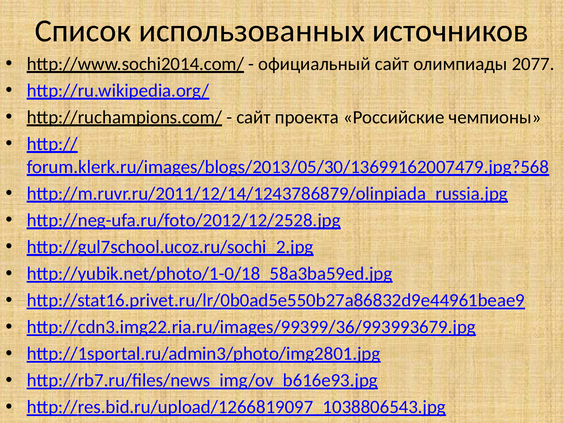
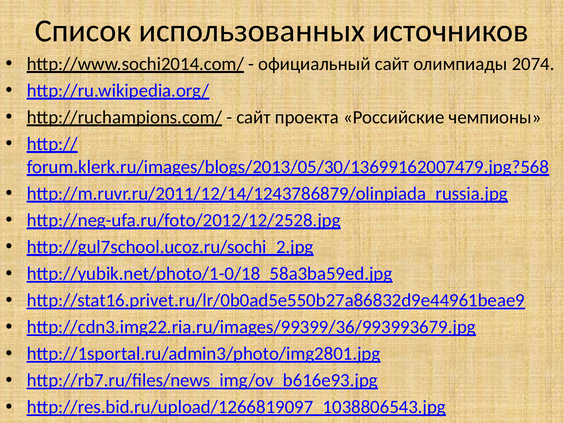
2077: 2077 -> 2074 (533, 64)
